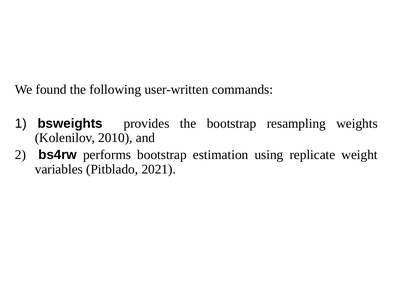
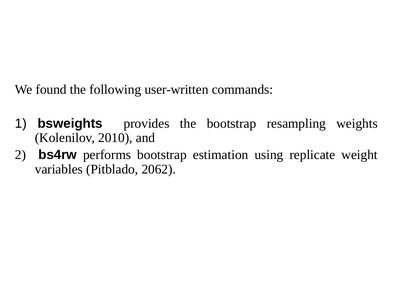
2021: 2021 -> 2062 (159, 169)
